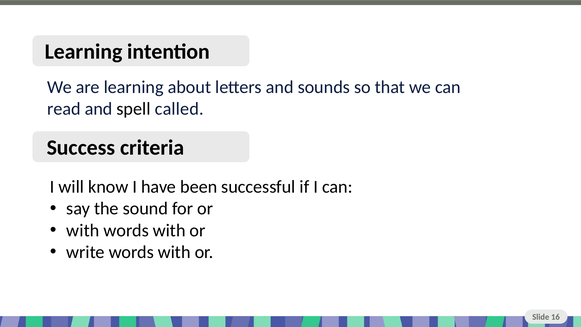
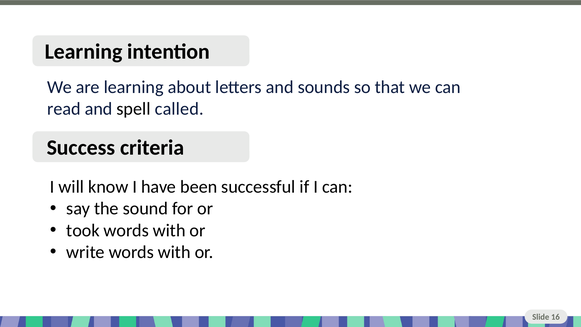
with: with -> took (83, 230)
